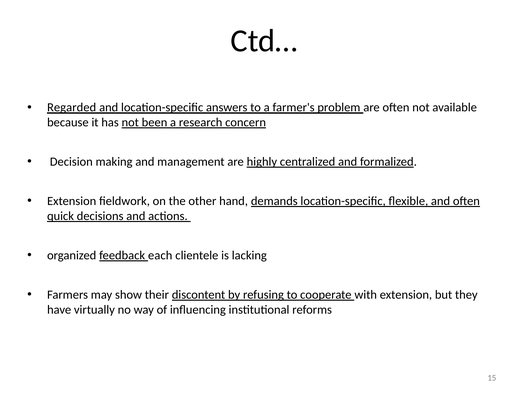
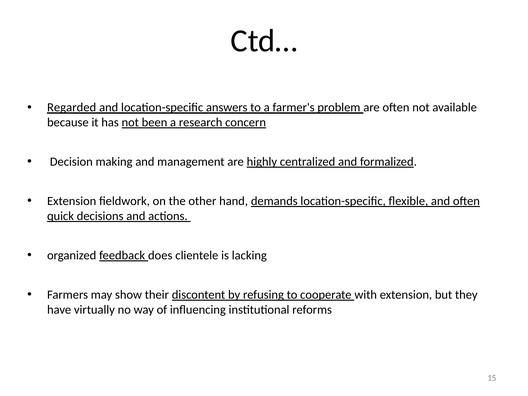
each: each -> does (160, 255)
